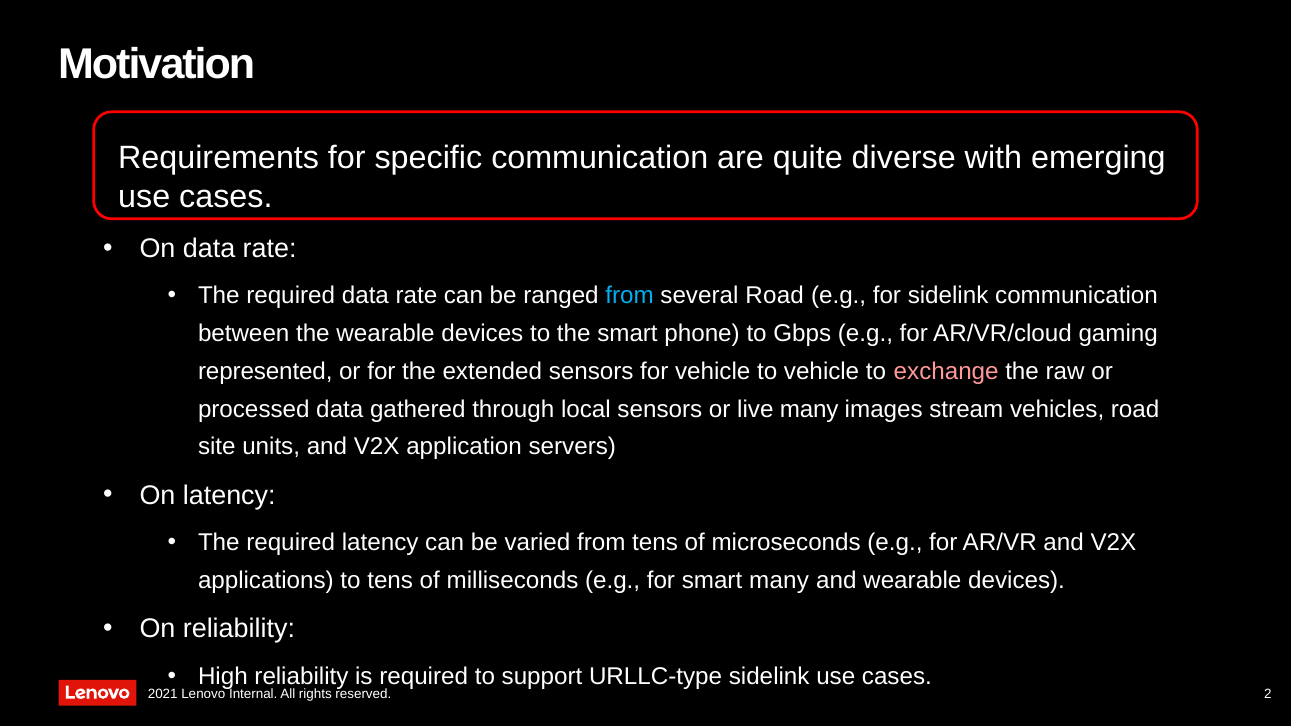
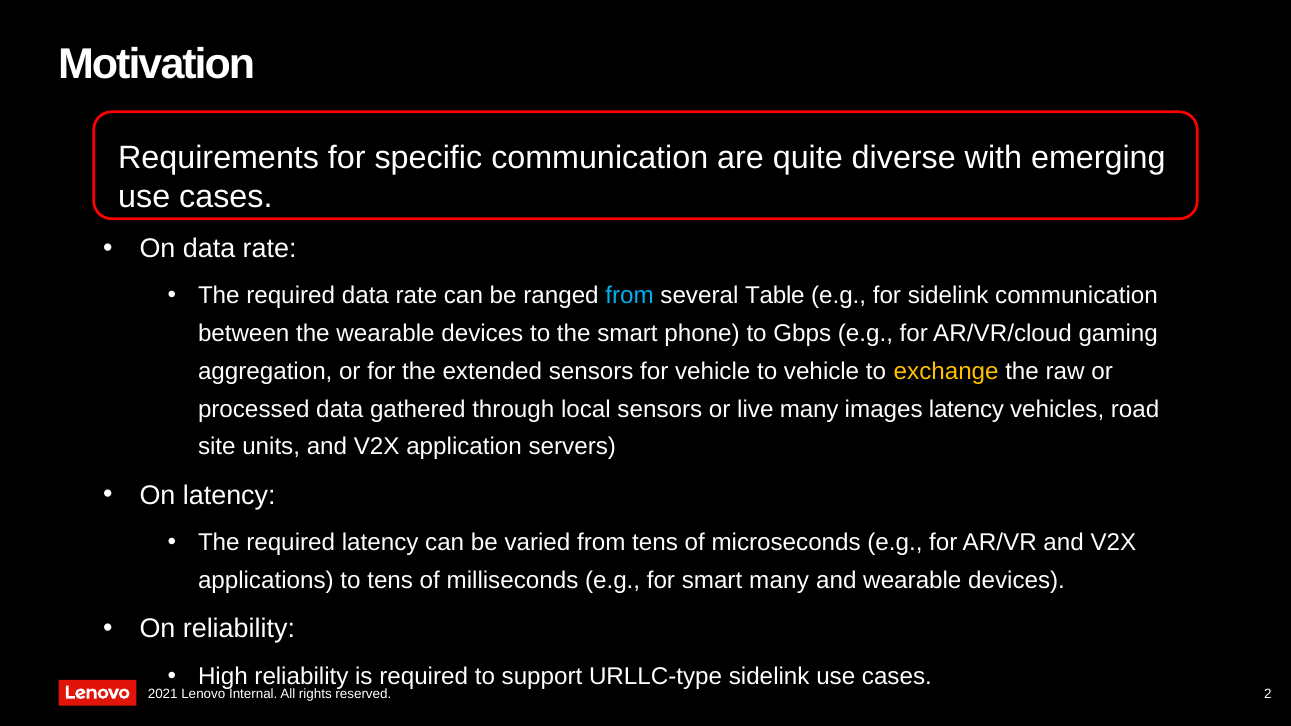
several Road: Road -> Table (775, 296)
represented: represented -> aggregation (265, 372)
exchange colour: pink -> yellow (946, 372)
images stream: stream -> latency (966, 409)
